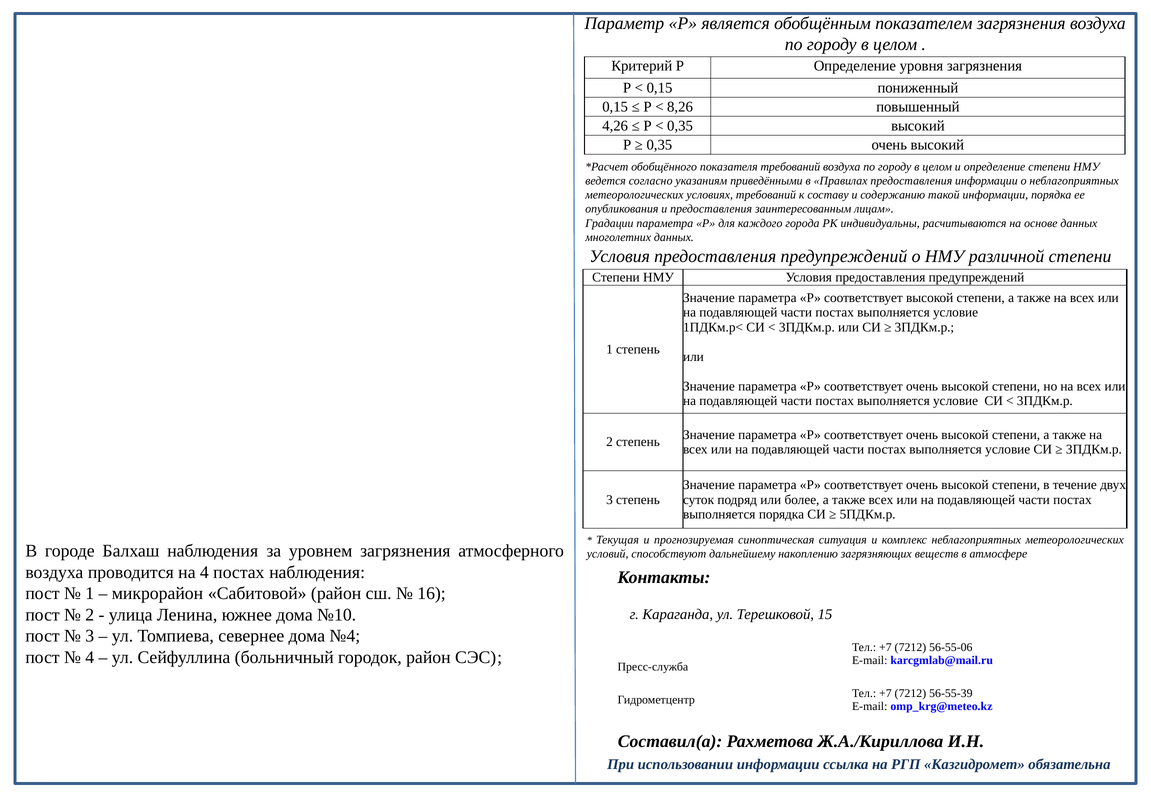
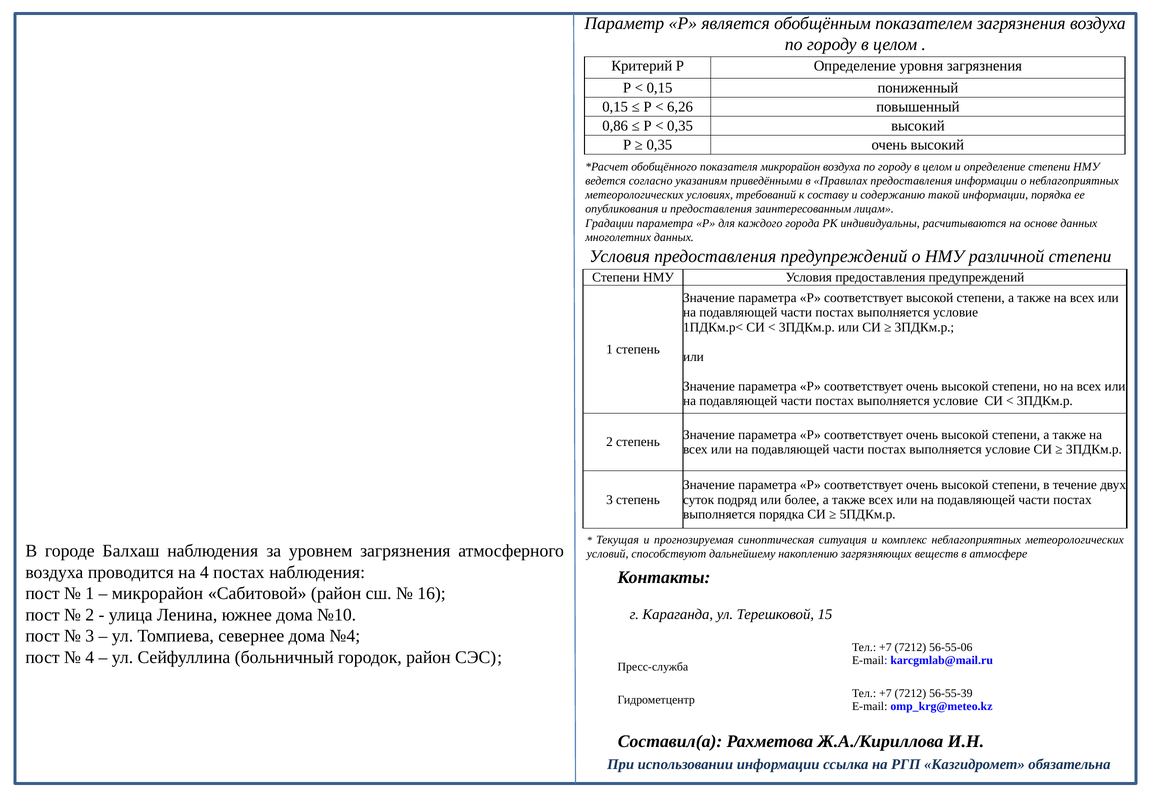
8,26: 8,26 -> 6,26 (680, 107)
4,26: 4,26 -> 0,86 (615, 126)
показателя требований: требований -> микрорайон (790, 167)
